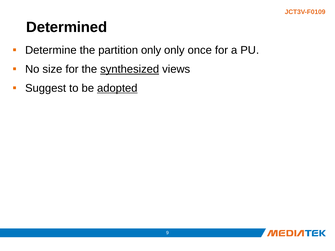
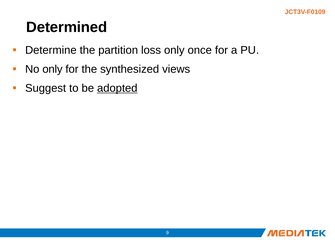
partition only: only -> loss (151, 50)
No size: size -> only (52, 69)
synthesized underline: present -> none (130, 69)
